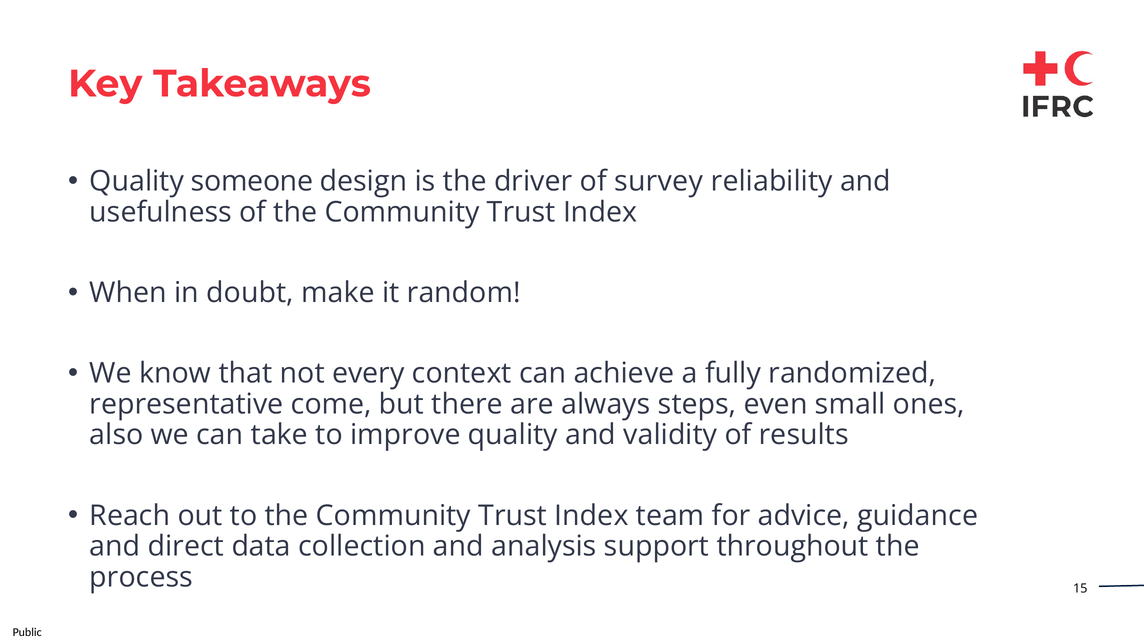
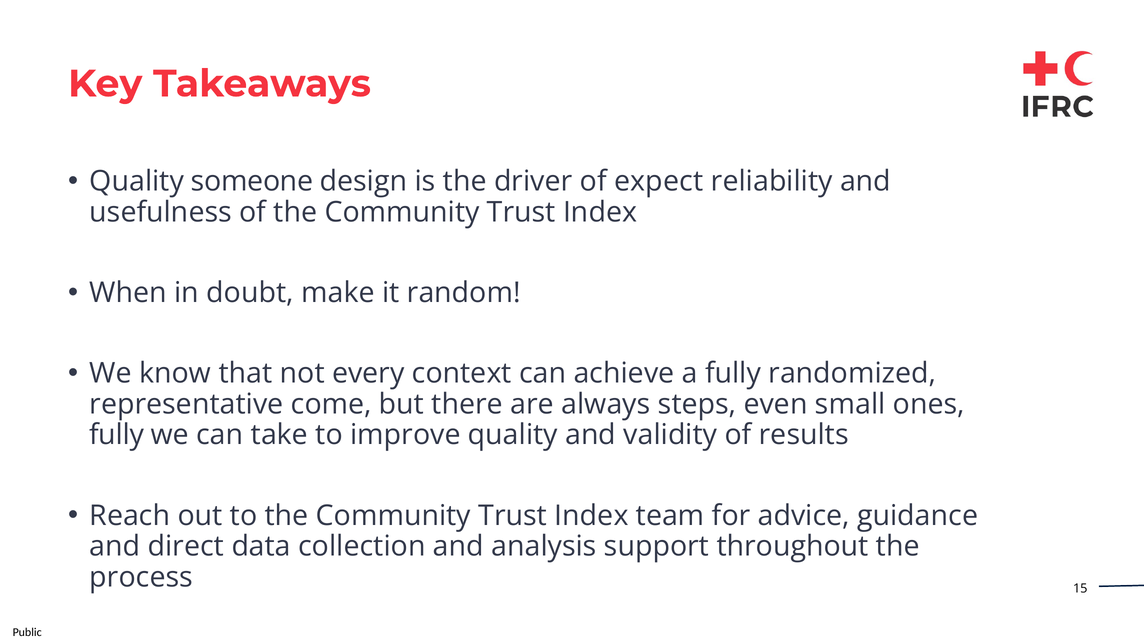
survey: survey -> expect (659, 181)
also: also -> fully (117, 435)
